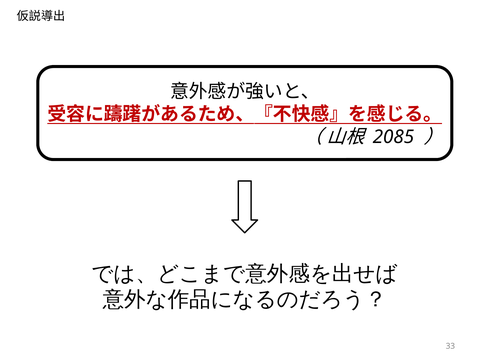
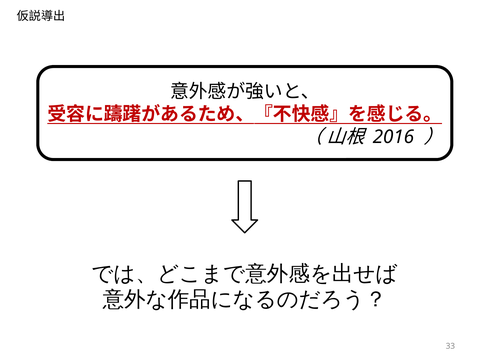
2085: 2085 -> 2016 (394, 137)
